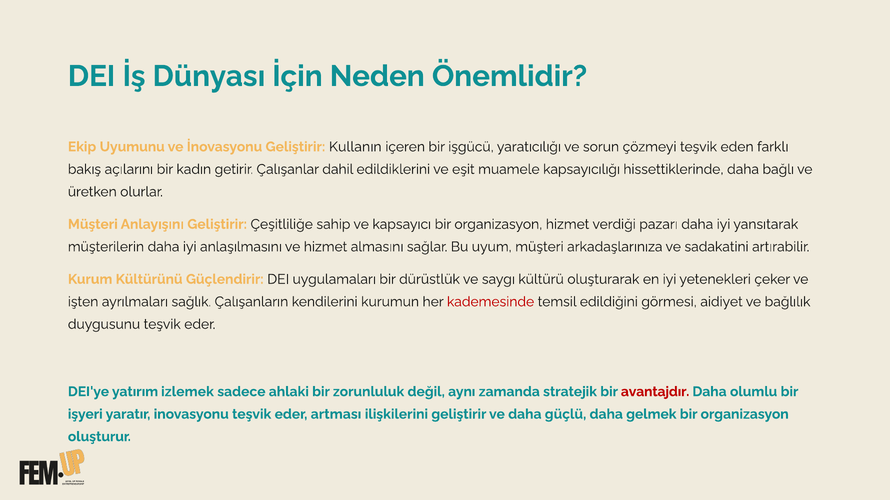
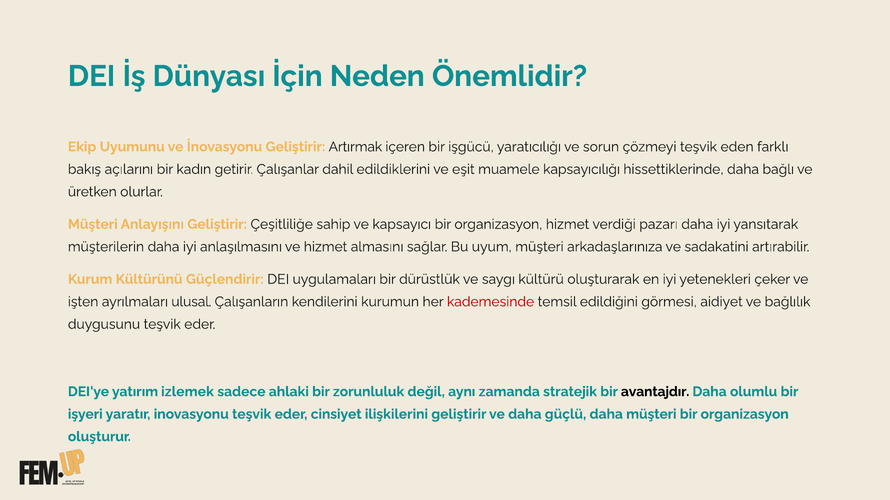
Kullanın: Kullanın -> Artırmak (355, 147)
sağlık: sağlık -> ulusal (191, 302)
avantajdır colour: red -> black (655, 392)
artması: artması -> cinsiyet (336, 415)
daha gelmek: gelmek -> müşteri (651, 415)
